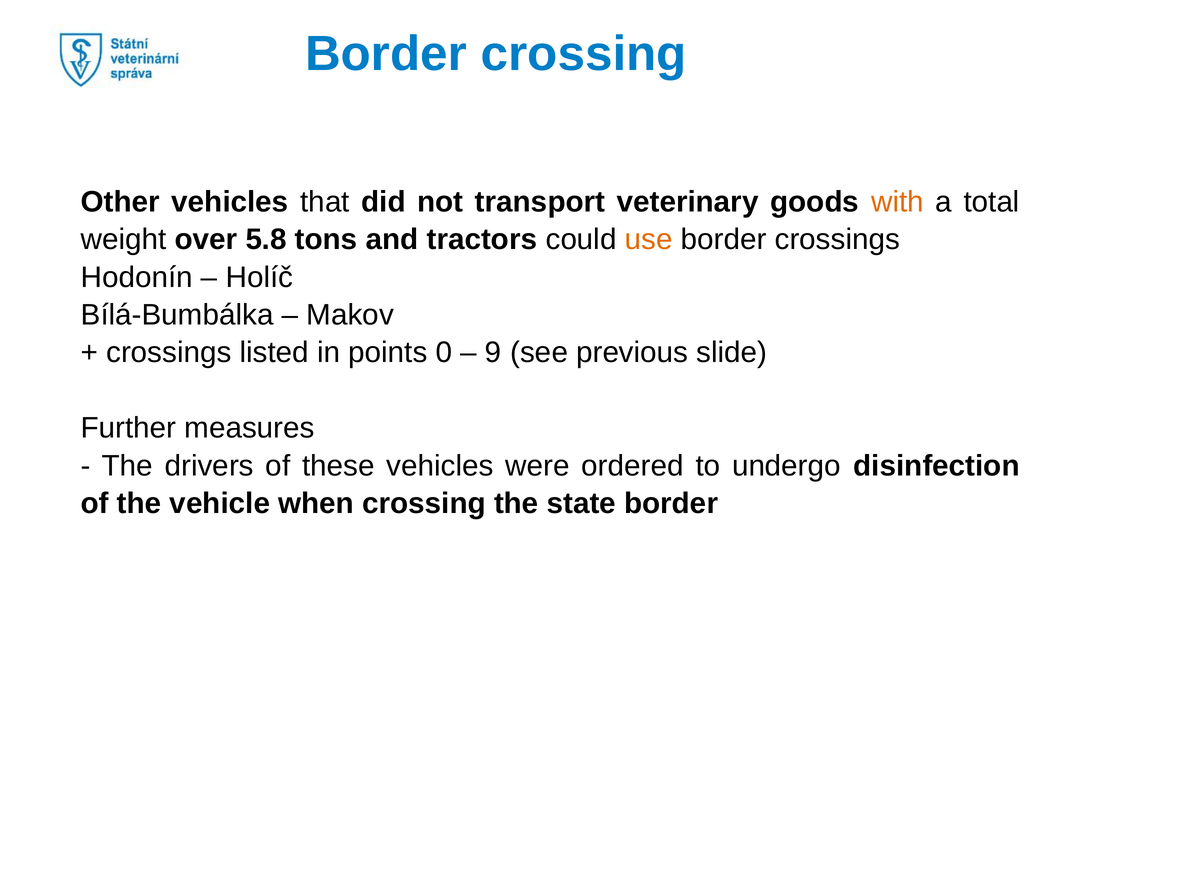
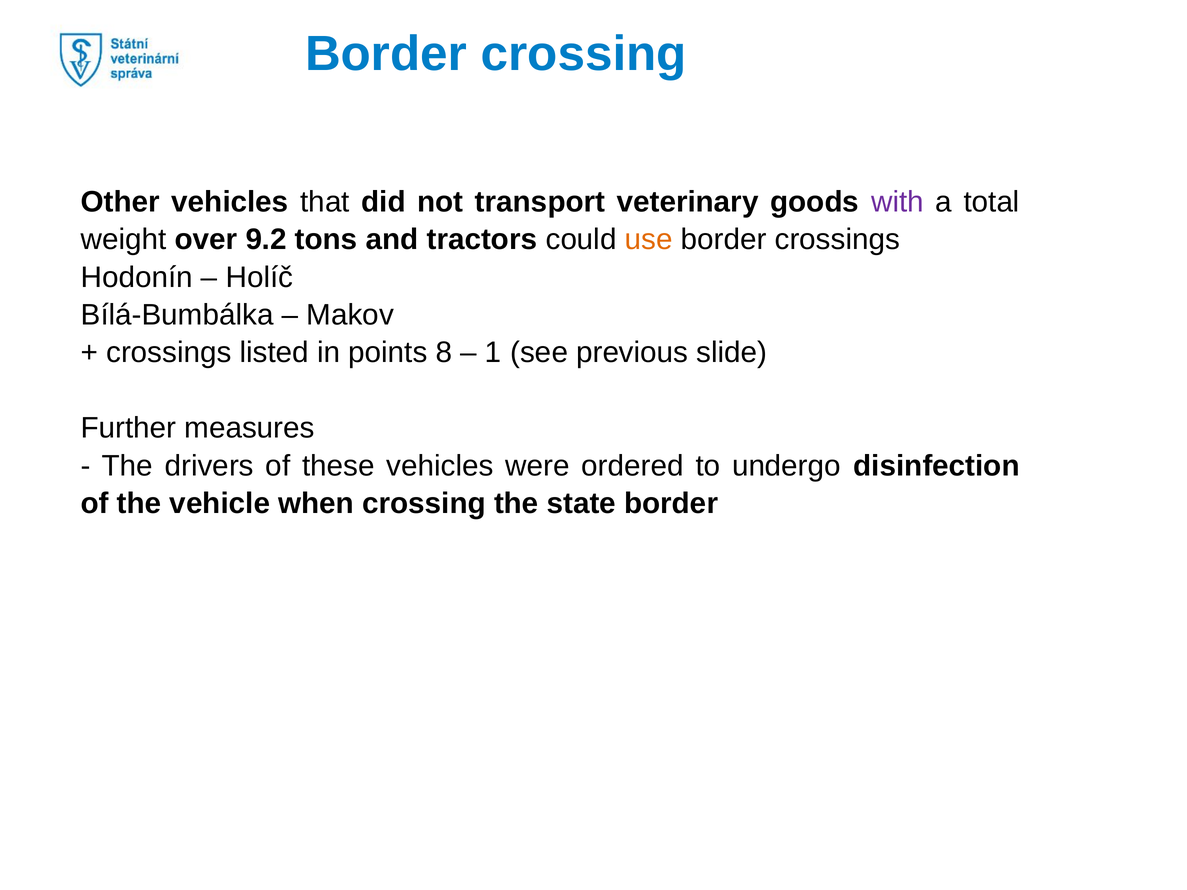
with colour: orange -> purple (898, 202)
5.8: 5.8 -> 9.2 (266, 240)
0: 0 -> 8 (444, 353)
9: 9 -> 1 (493, 353)
